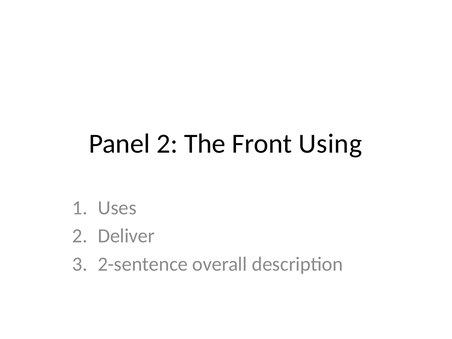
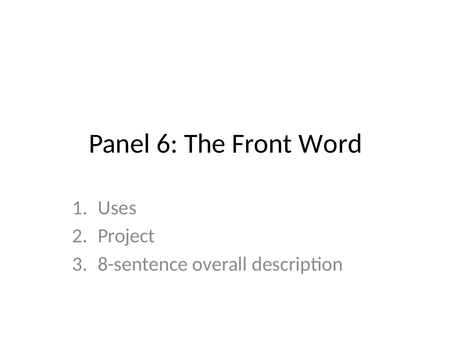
Panel 2: 2 -> 6 (167, 144)
Using: Using -> Word (330, 144)
Deliver: Deliver -> Project (126, 236)
2-sentence: 2-sentence -> 8-sentence (143, 264)
